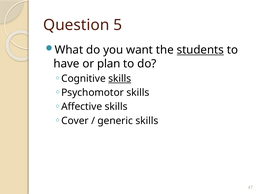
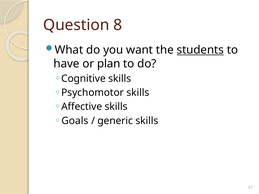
5: 5 -> 8 (118, 25)
skills underline: present -> none (120, 79)
Cover: Cover -> Goals (75, 121)
